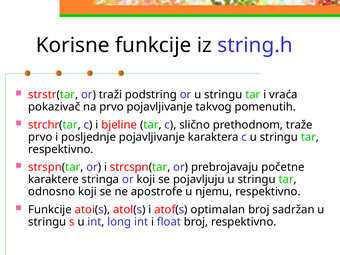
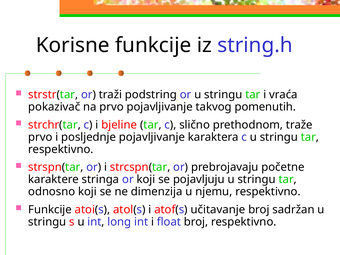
apostrofe: apostrofe -> dimenzija (157, 192)
optimalan: optimalan -> učitavanje (218, 210)
